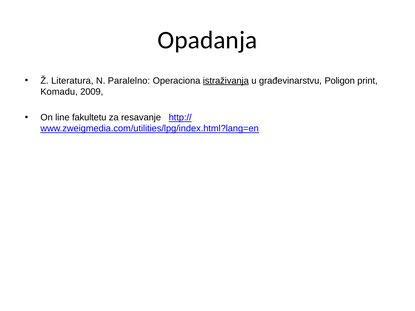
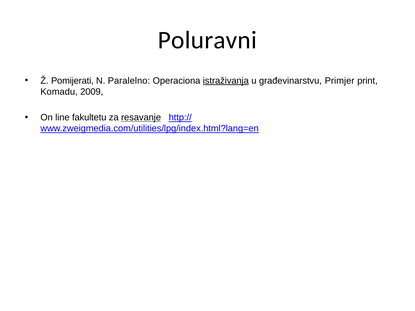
Opadanja: Opadanja -> Poluravni (207, 40)
Literatura: Literatura -> Pomijerati (72, 81)
Poligon: Poligon -> Primjer (340, 81)
resavanje underline: none -> present (141, 118)
